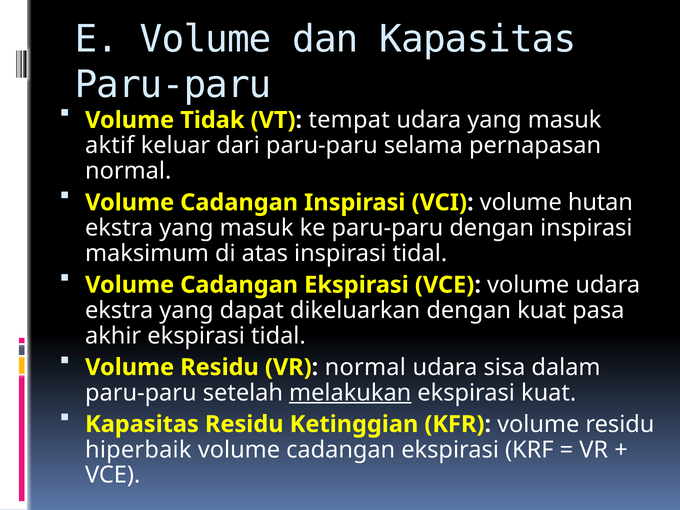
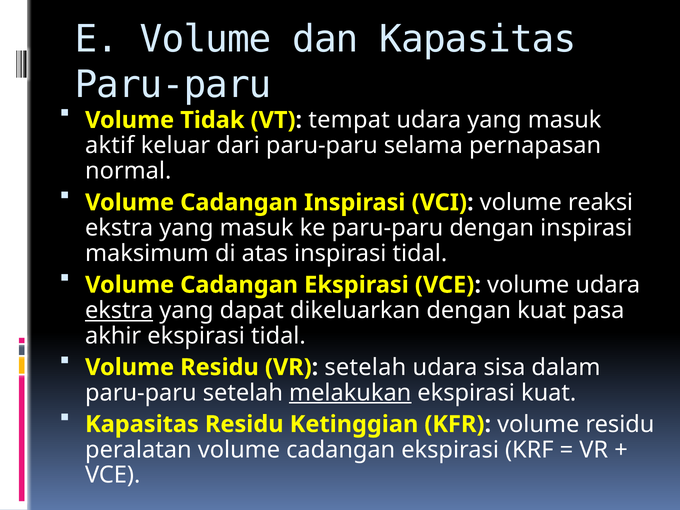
hutan: hutan -> reaksi (601, 202)
ekstra underline: none -> present (119, 310)
VR normal: normal -> setelah (365, 367)
hiperbaik: hiperbaik -> peralatan (138, 450)
